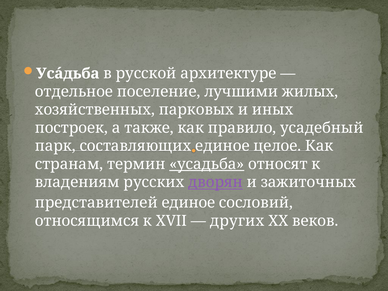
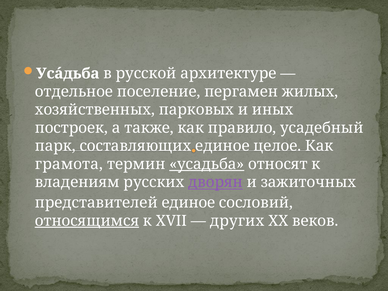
лучшими: лучшими -> пергамен (241, 92)
странам: странам -> грамота (69, 164)
относящимся underline: none -> present (87, 221)
